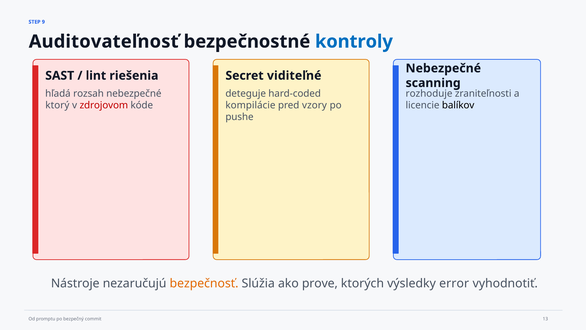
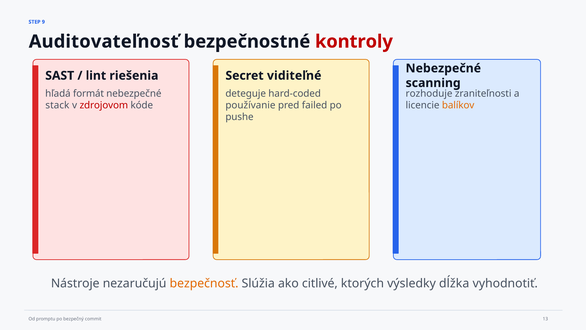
kontroly colour: blue -> red (354, 41)
rozsah: rozsah -> formát (89, 94)
ktorý: ktorý -> stack (57, 105)
kompilácie: kompilácie -> používanie (250, 105)
vzory: vzory -> failed (315, 105)
balíkov colour: black -> orange (458, 105)
prove: prove -> citlivé (320, 283)
error: error -> dĺžka (454, 283)
